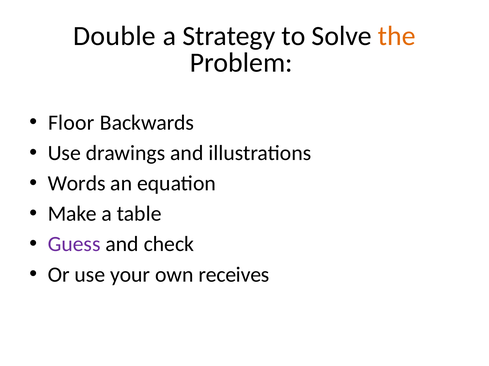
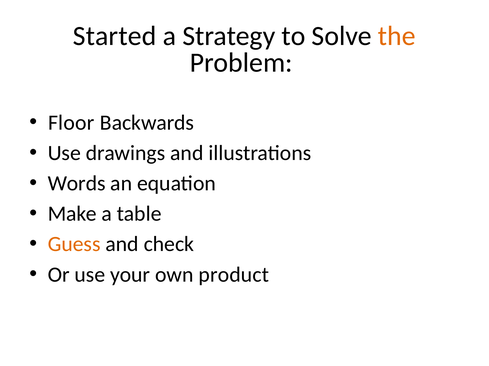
Double: Double -> Started (115, 36)
Guess colour: purple -> orange (74, 245)
receives: receives -> product (234, 275)
